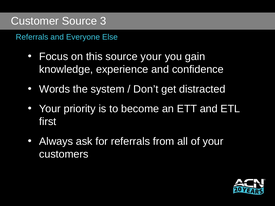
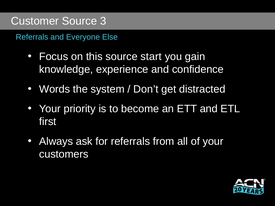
source your: your -> start (151, 57)
